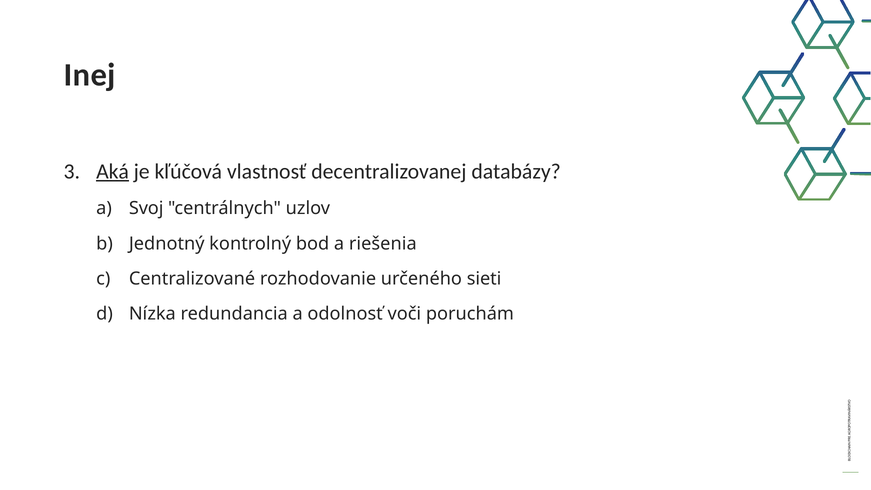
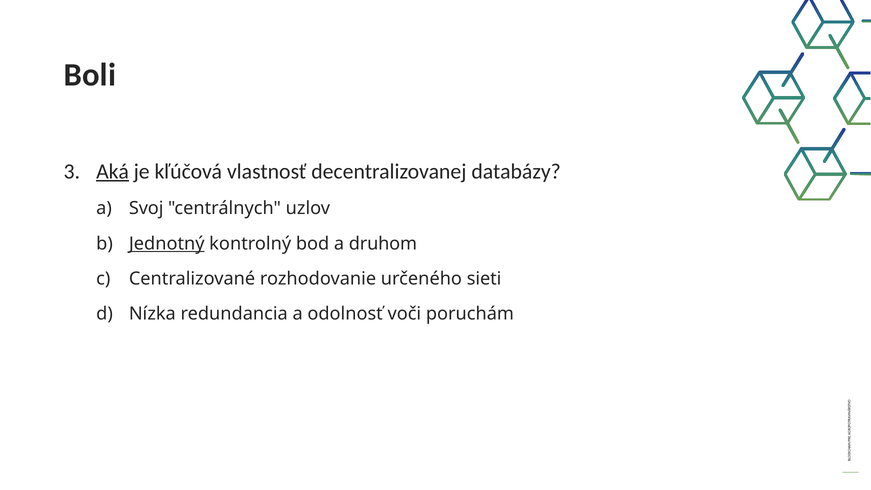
Inej: Inej -> Boli (90, 75)
Jednotný underline: none -> present (167, 244)
riešenia: riešenia -> druhom (383, 244)
